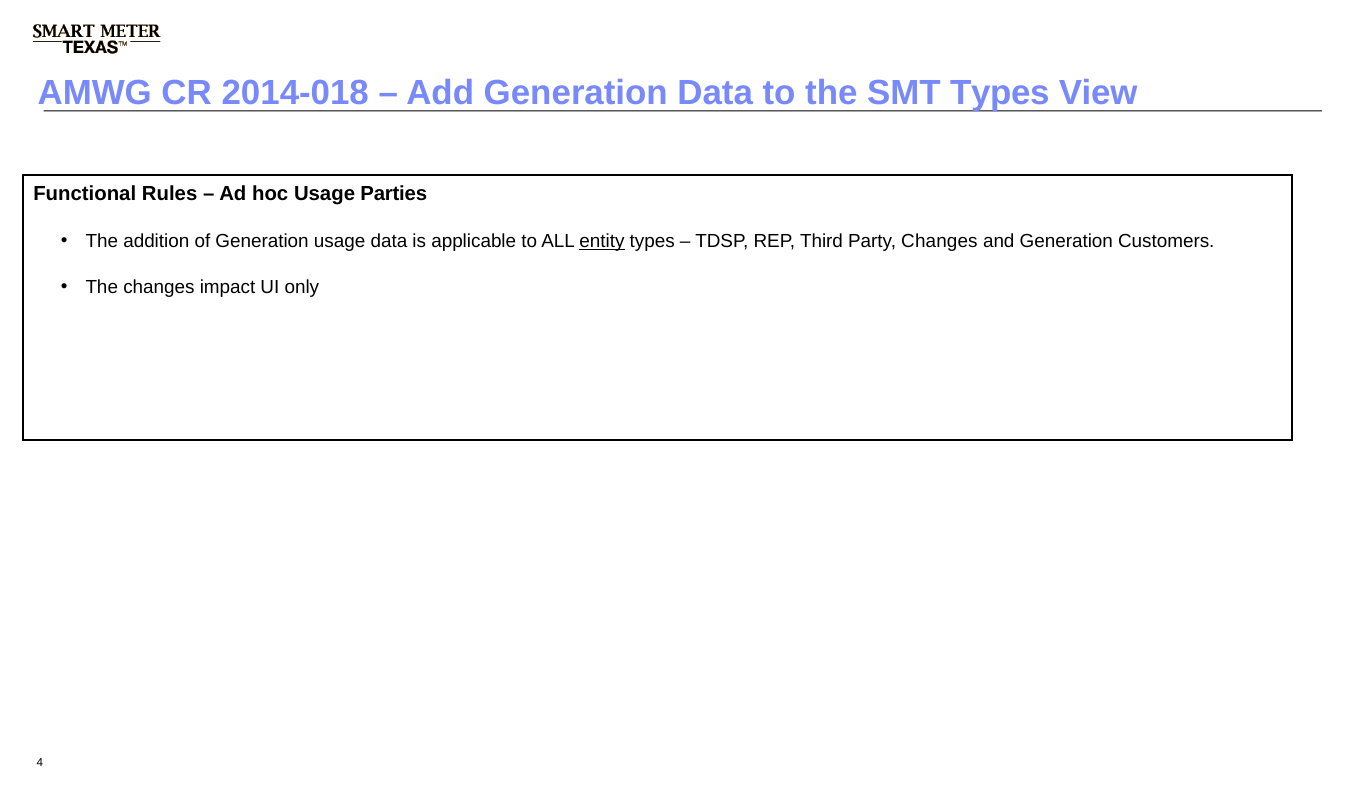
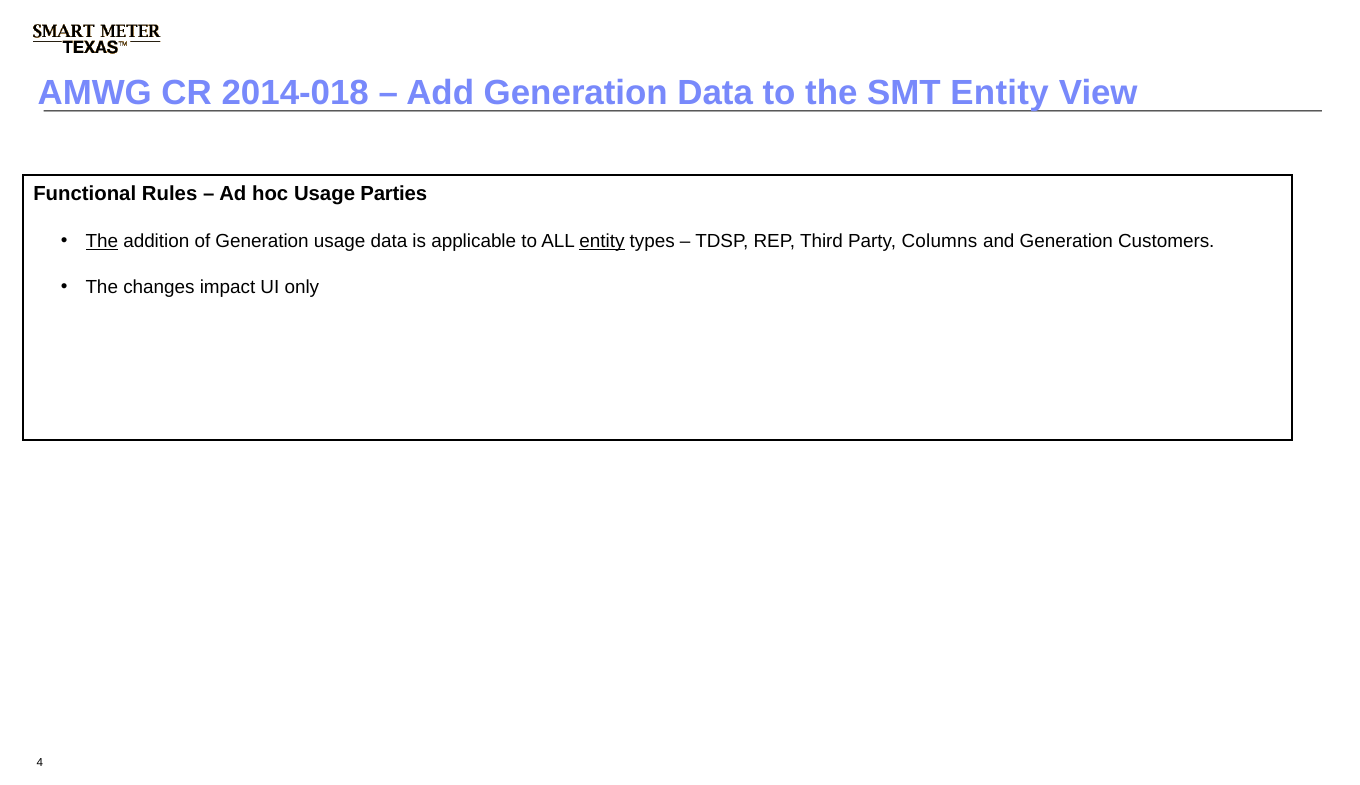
SMT Types: Types -> Entity (1000, 93)
The underline: none -> present (102, 242)
Party Changes: Changes -> Columns (939, 242)
